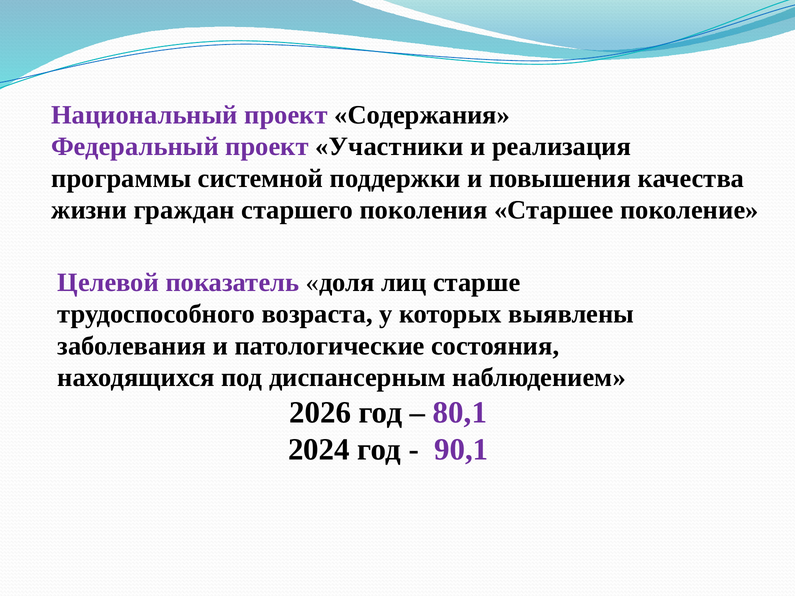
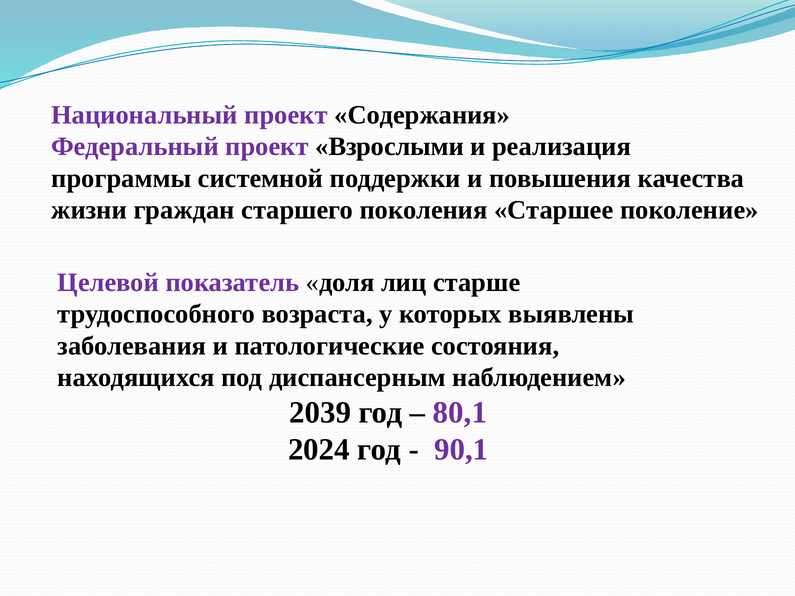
Участники: Участники -> Взрослыми (390, 147)
2026: 2026 -> 2039 (320, 413)
